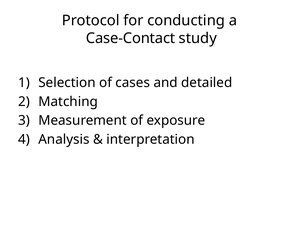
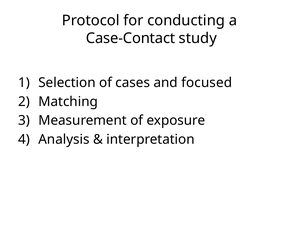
detailed: detailed -> focused (207, 82)
